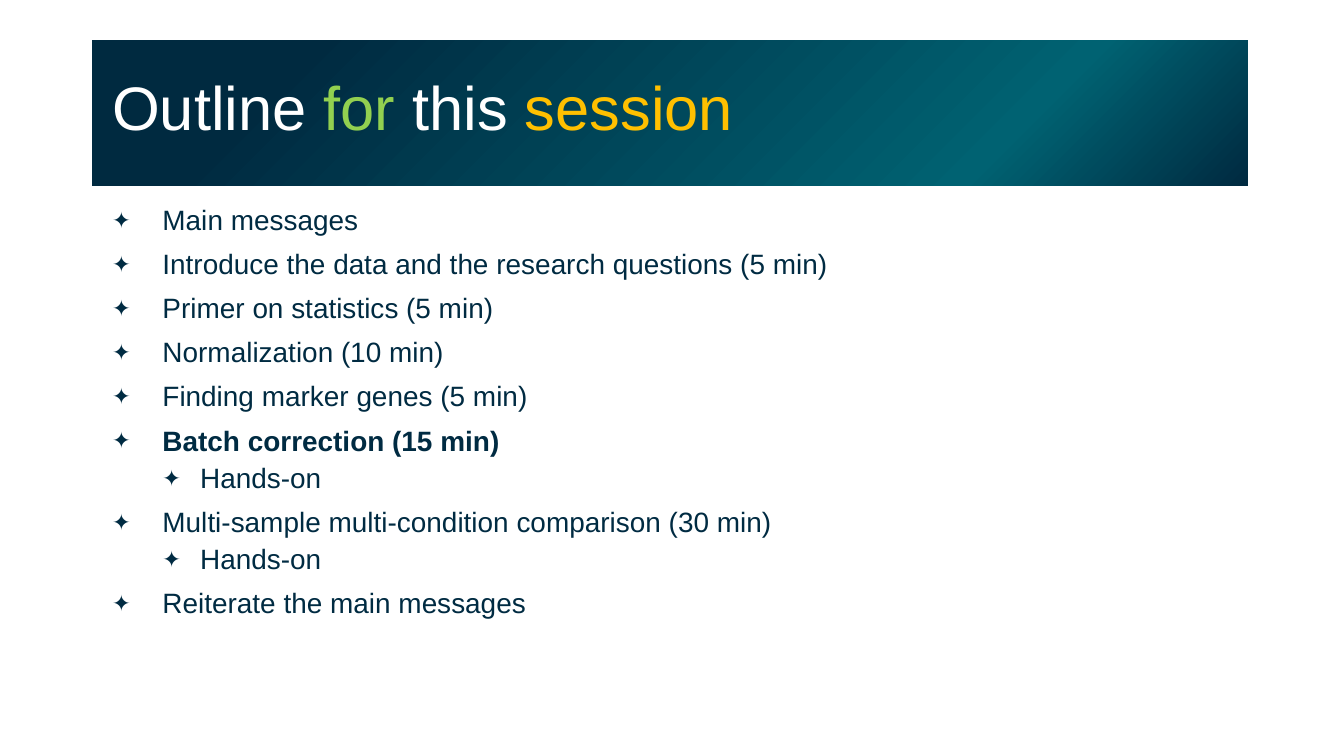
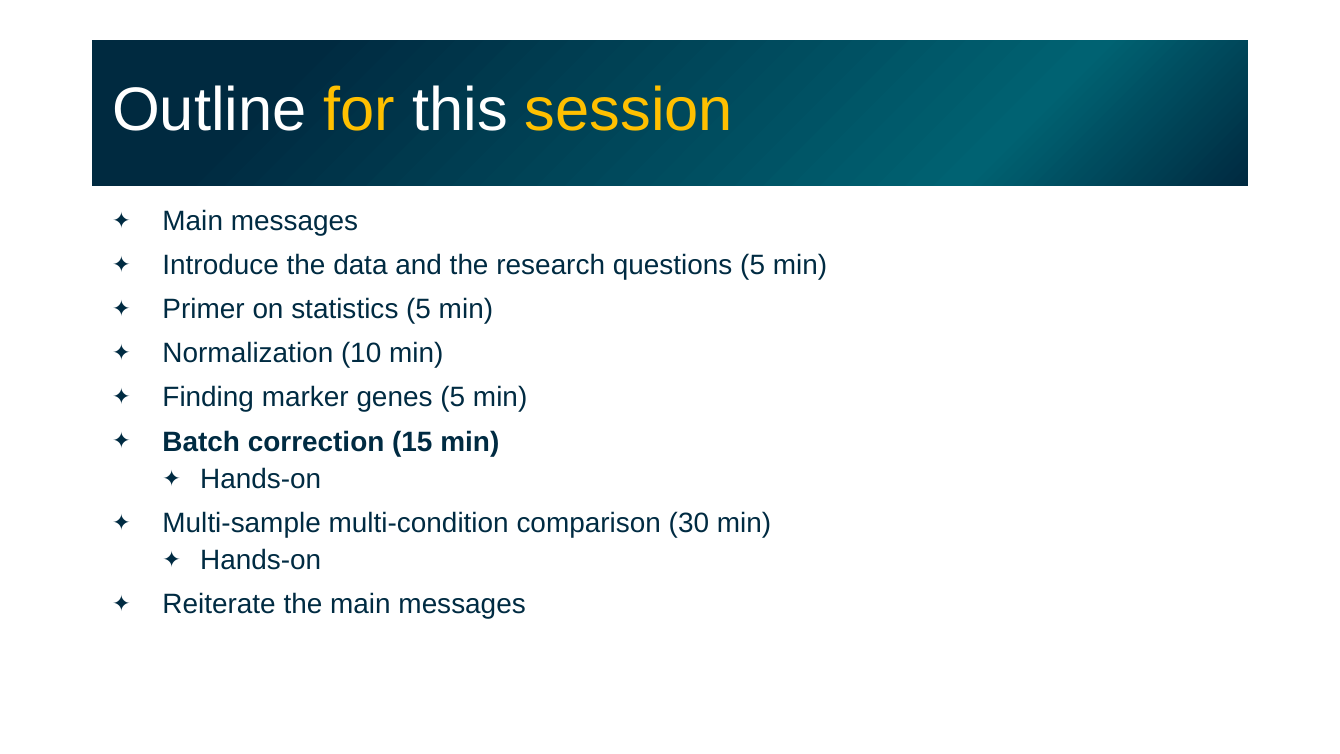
for colour: light green -> yellow (359, 110)
